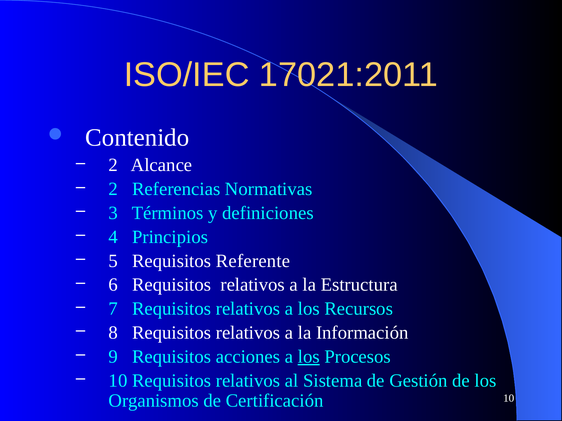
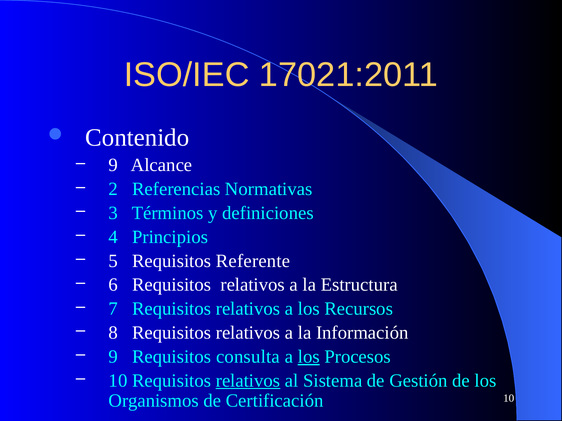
2: 2 -> 9 (113, 165)
acciones: acciones -> consulta (248, 357)
relativos underline: none -> present (248, 381)
